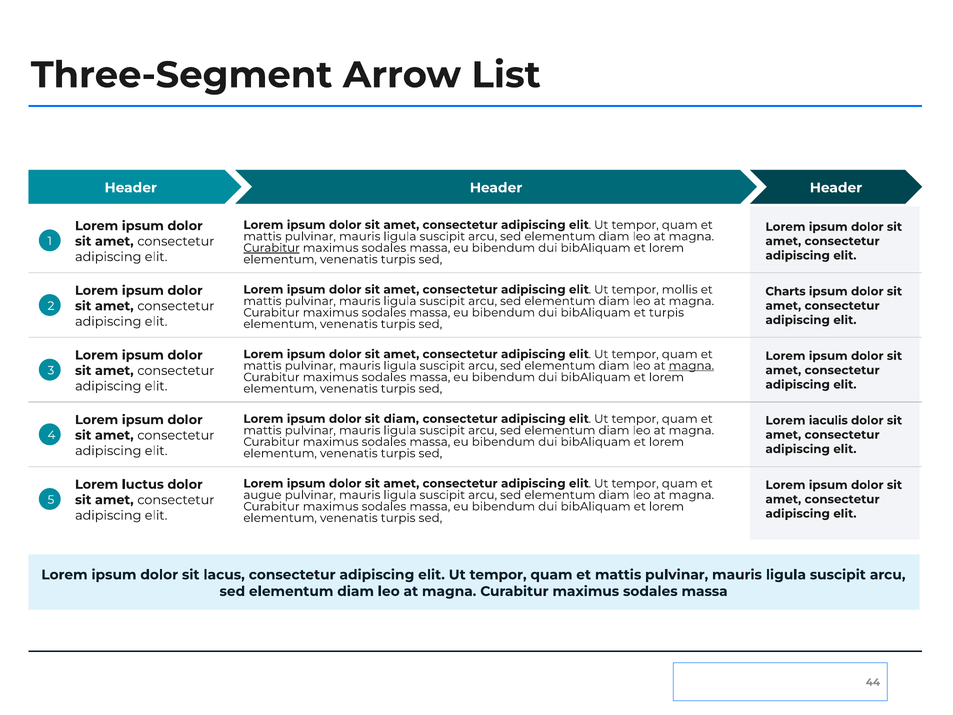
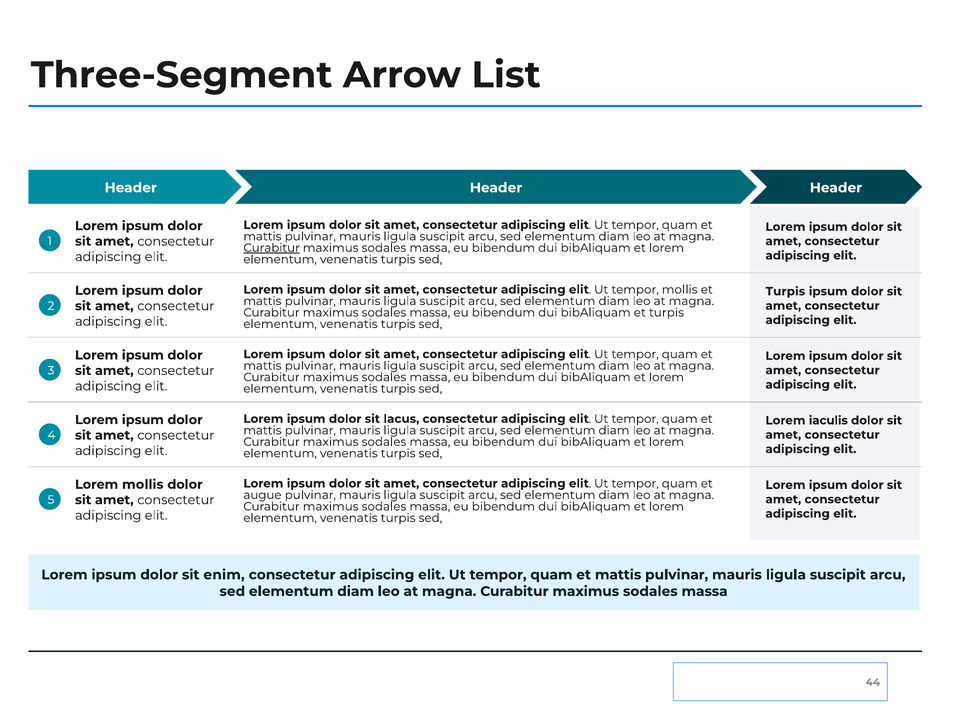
Charts: Charts -> Turpis (785, 291)
magna underline: present -> none (691, 366)
sit diam: diam -> lacus (401, 419)
Lorem luctus: luctus -> mollis (143, 484)
lacus: lacus -> enim (224, 575)
